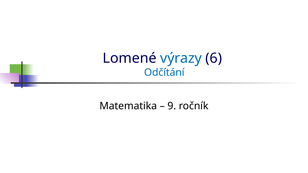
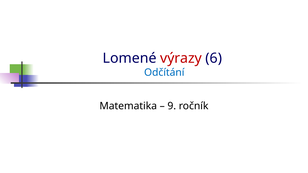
výrazy colour: blue -> red (181, 58)
